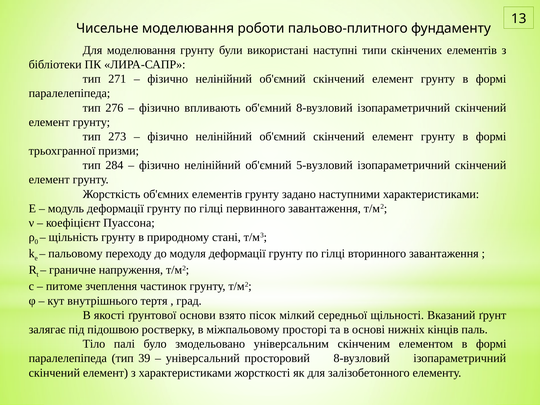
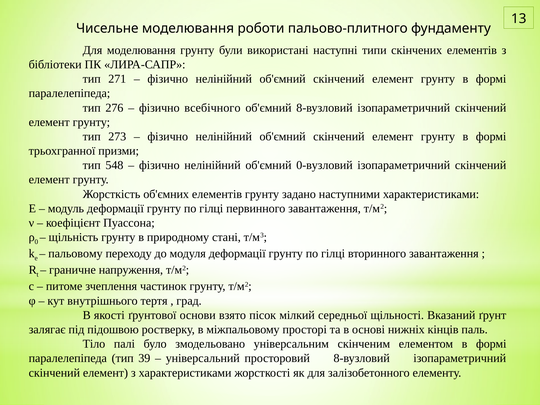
впливають: впливають -> всебічного (212, 108)
284: 284 -> 548 (114, 165)
5-вузловий: 5-вузловий -> 0-вузловий (324, 165)
